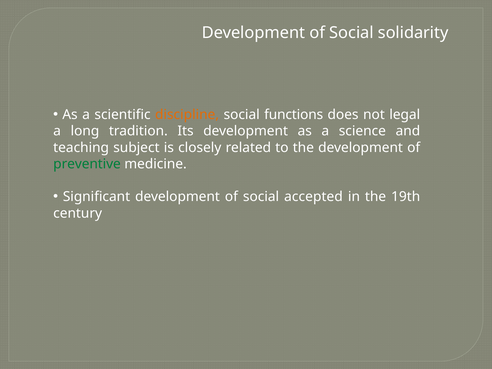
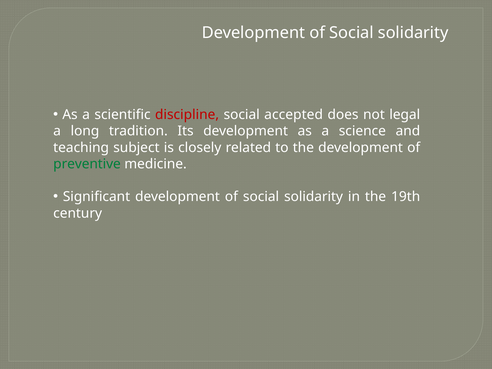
discipline colour: orange -> red (187, 115)
functions: functions -> accepted (294, 115)
accepted: accepted -> solidarity (314, 197)
